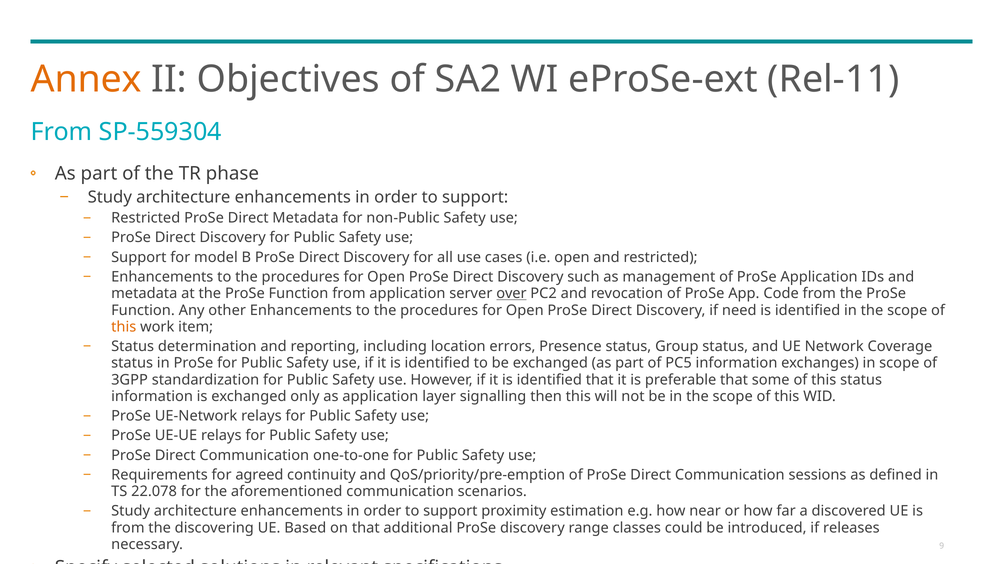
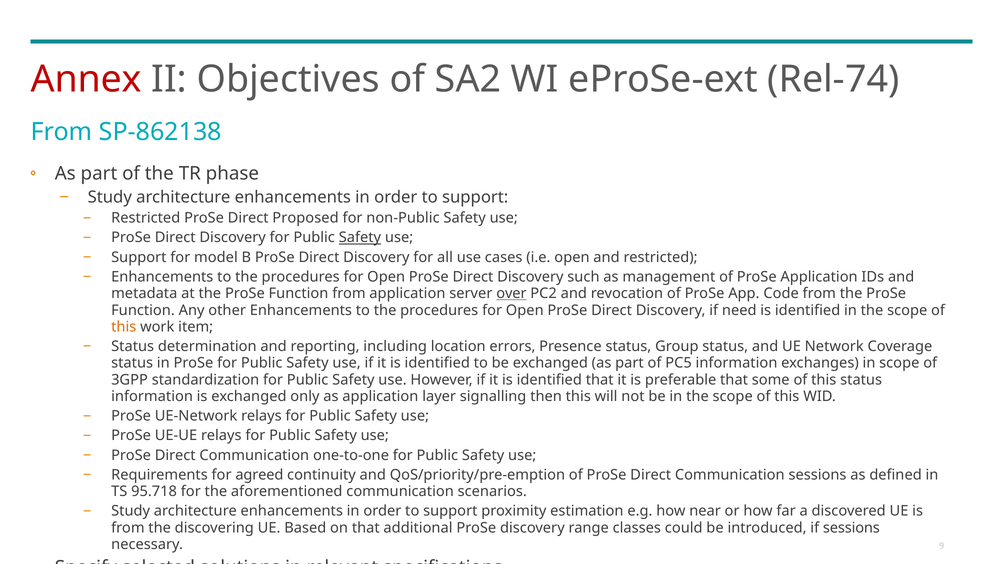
Annex colour: orange -> red (86, 79)
Rel-11: Rel-11 -> Rel-74 (833, 79)
SP-559304: SP-559304 -> SP-862138 (160, 132)
Direct Metadata: Metadata -> Proposed (306, 218)
Safety underline: none -> present (360, 238)
22.078: 22.078 -> 95.718 (154, 492)
if releases: releases -> sessions (851, 528)
